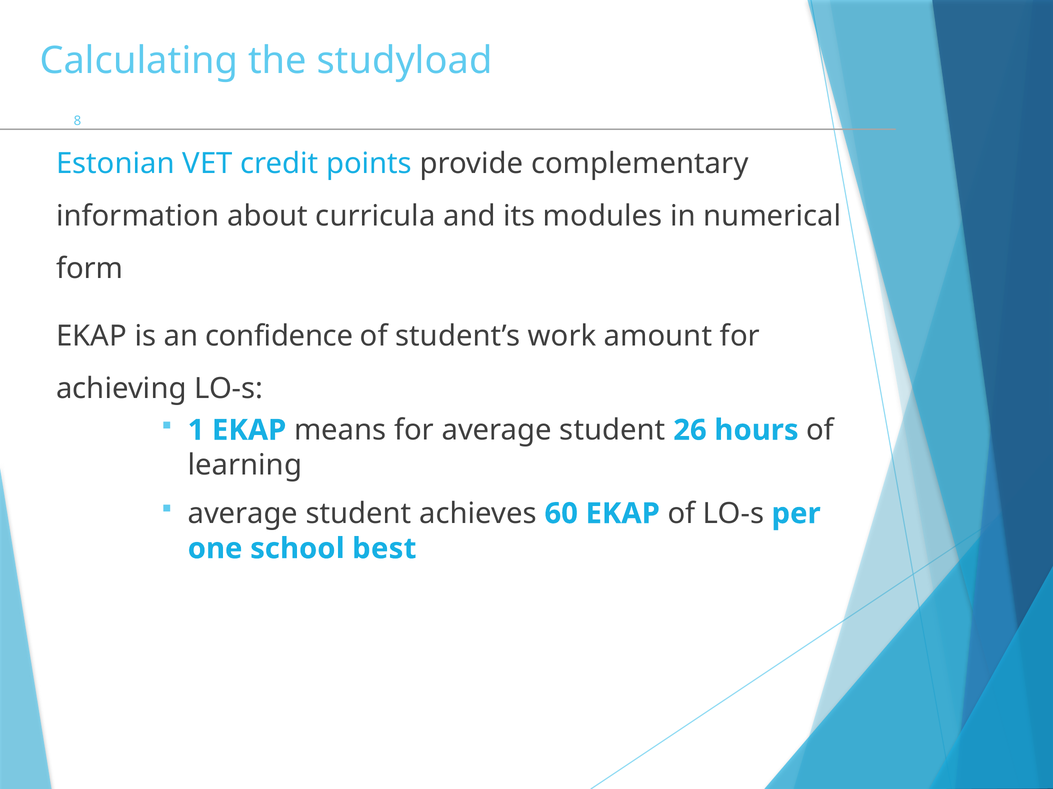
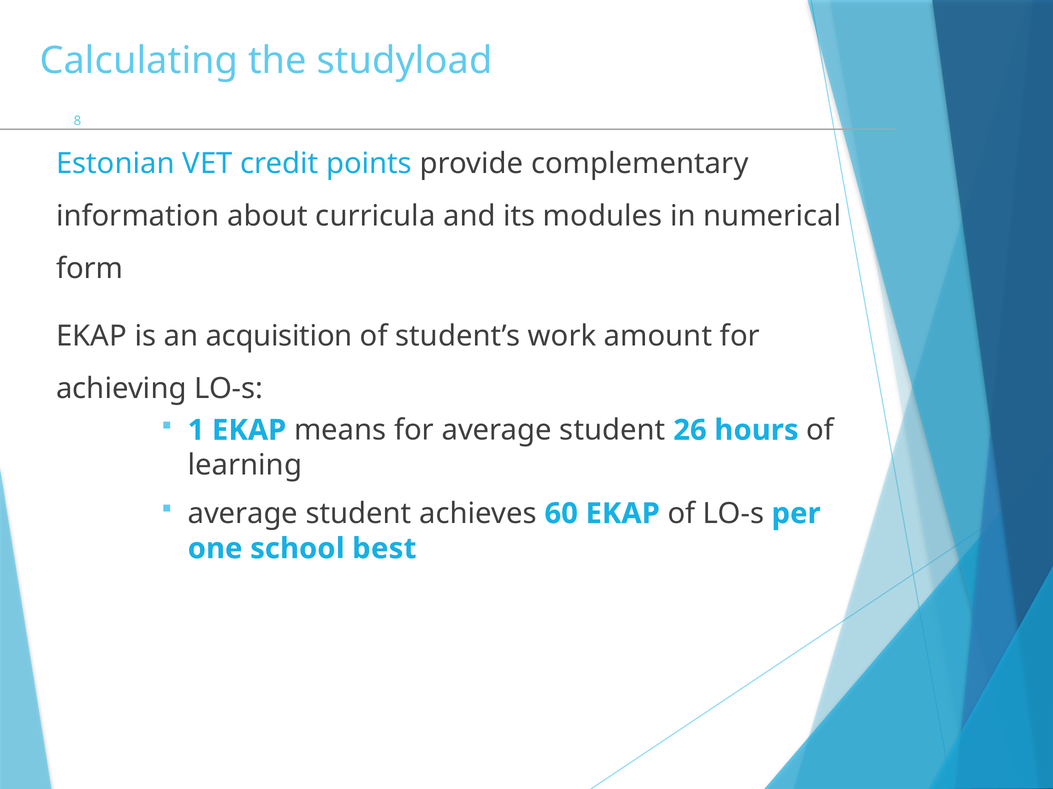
confidence: confidence -> acquisition (279, 336)
